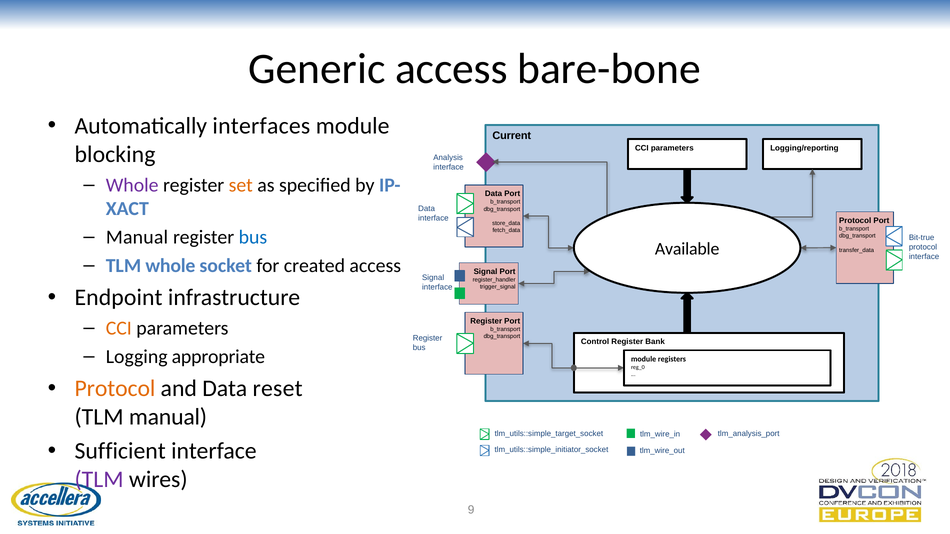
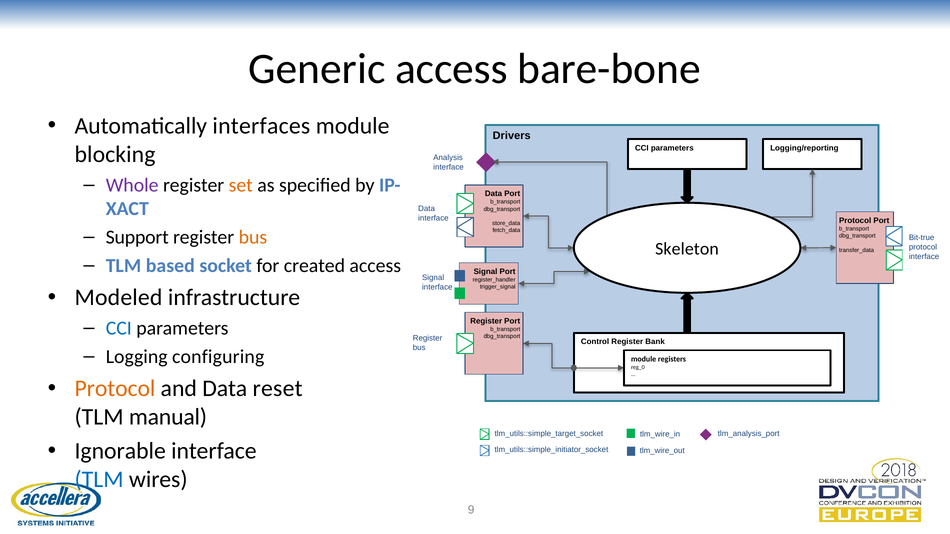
Current: Current -> Drivers (512, 136)
Manual: Manual -> Support (137, 237)
bus colour: blue -> orange (253, 237)
Available: Available -> Skeleton (687, 249)
TLM whole: whole -> based (170, 266)
Endpoint: Endpoint -> Modeled (119, 298)
CCI colour: orange -> blue (119, 328)
appropriate: appropriate -> configuring (218, 357)
Sufficient: Sufficient -> Ignorable (120, 451)
TLM colour: purple -> blue (99, 480)
